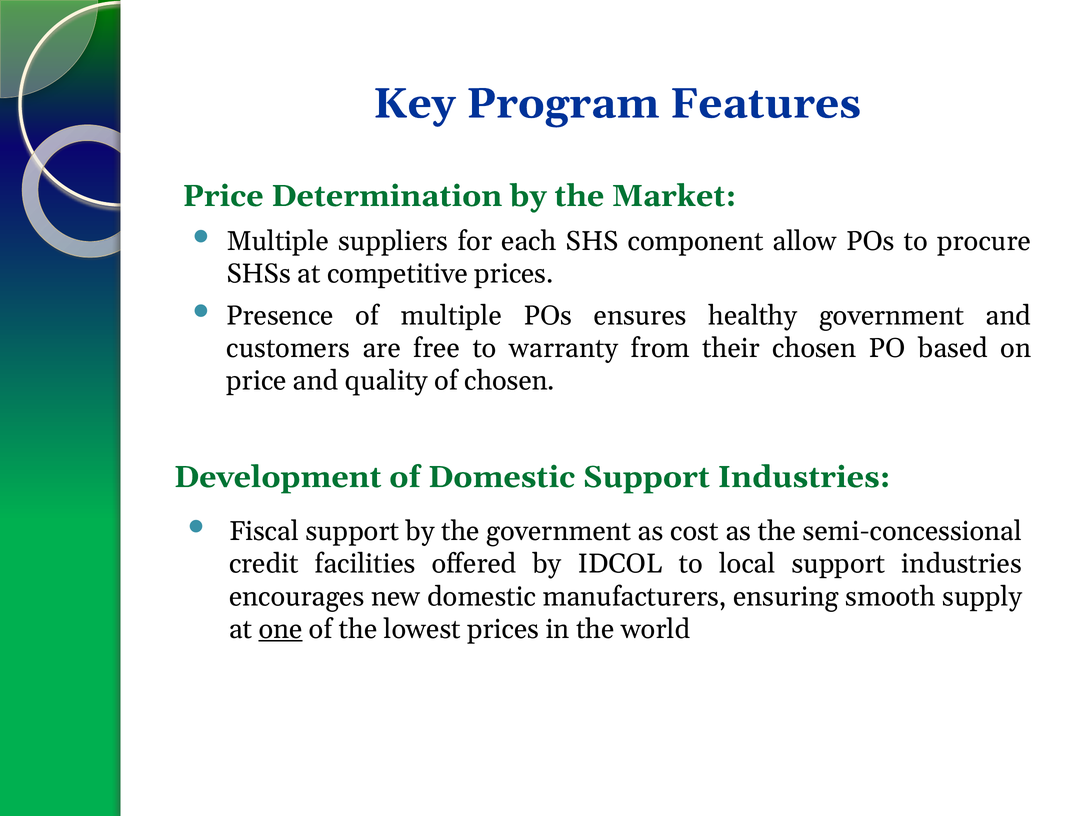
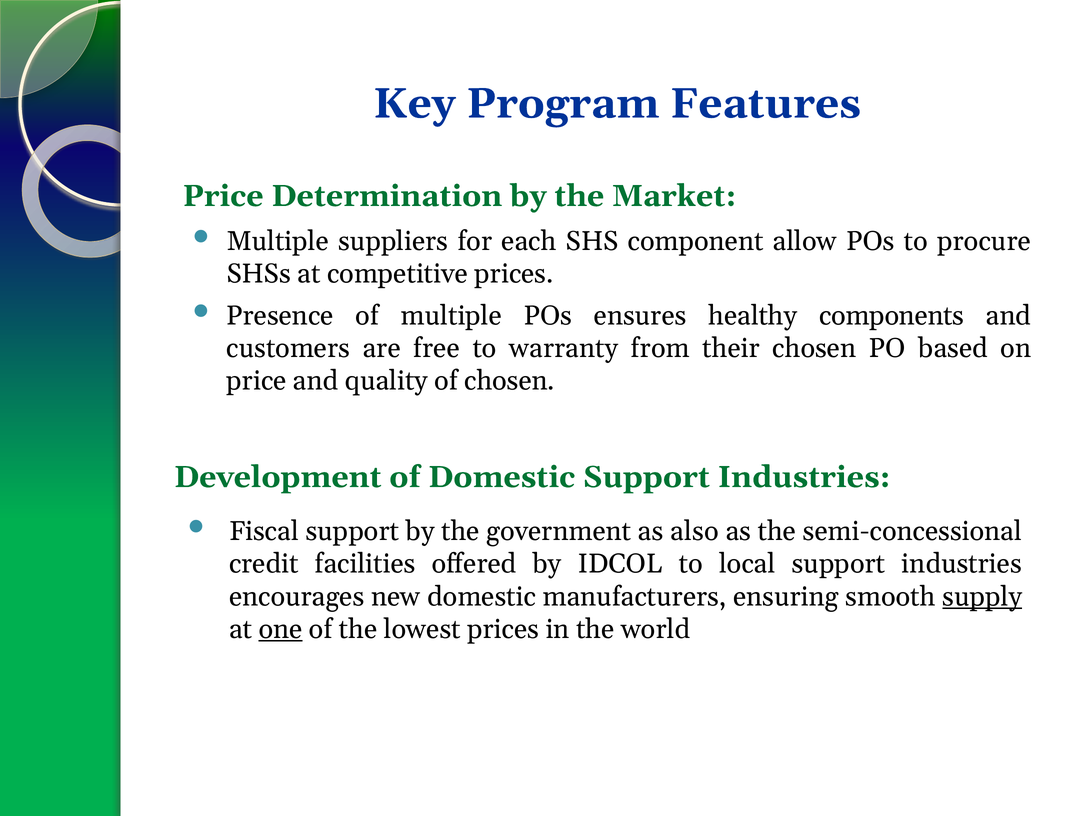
healthy government: government -> components (892, 316)
cost: cost -> also (694, 531)
supply underline: none -> present (982, 597)
